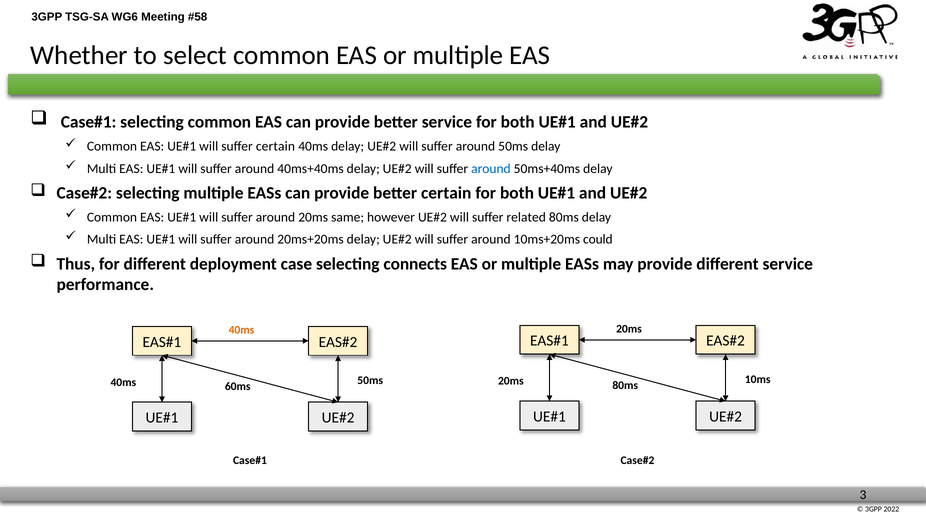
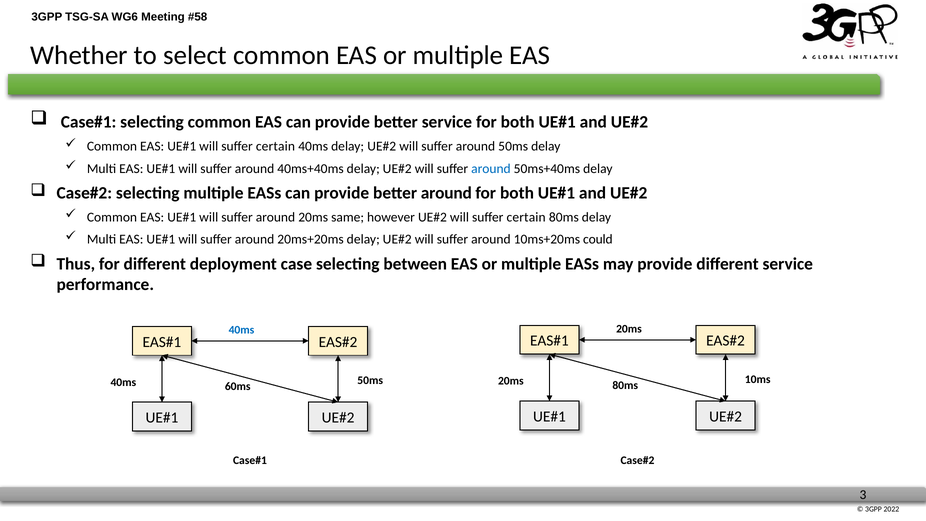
better certain: certain -> around (446, 193)
related: related -> certain (526, 217)
connects: connects -> between (415, 264)
40ms colour: orange -> blue (241, 330)
